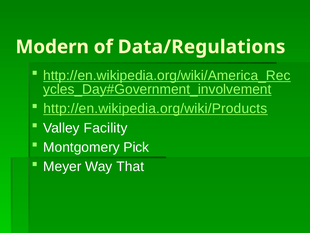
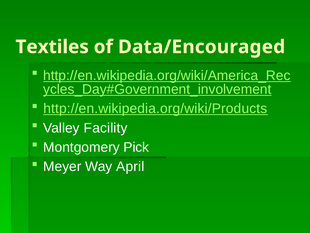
Modern: Modern -> Textiles (52, 47)
Data/Regulations: Data/Regulations -> Data/Encouraged (202, 47)
That: That -> April (130, 166)
